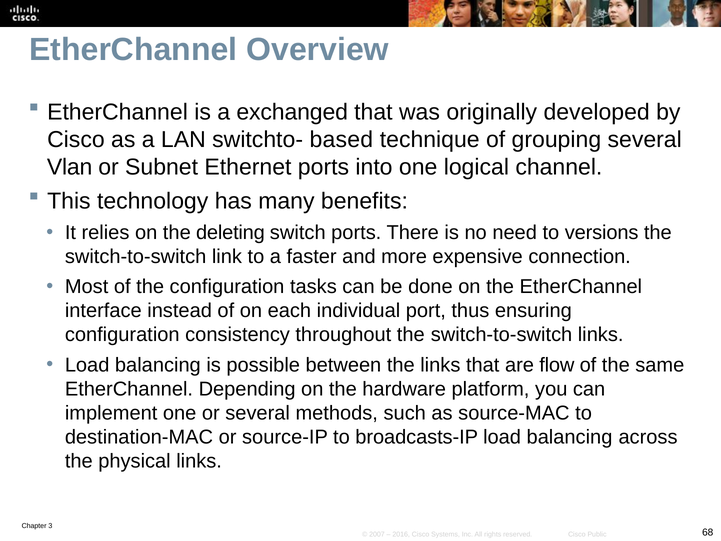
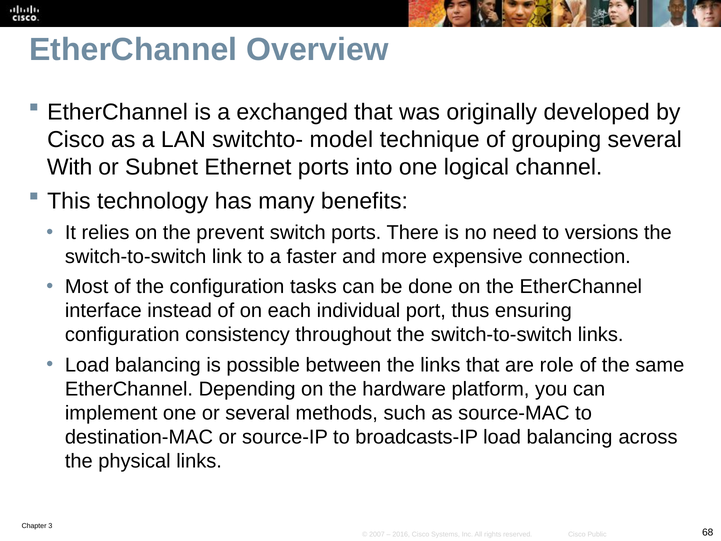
based: based -> model (341, 140)
Vlan: Vlan -> With (70, 167)
deleting: deleting -> prevent (230, 232)
flow: flow -> role (557, 365)
